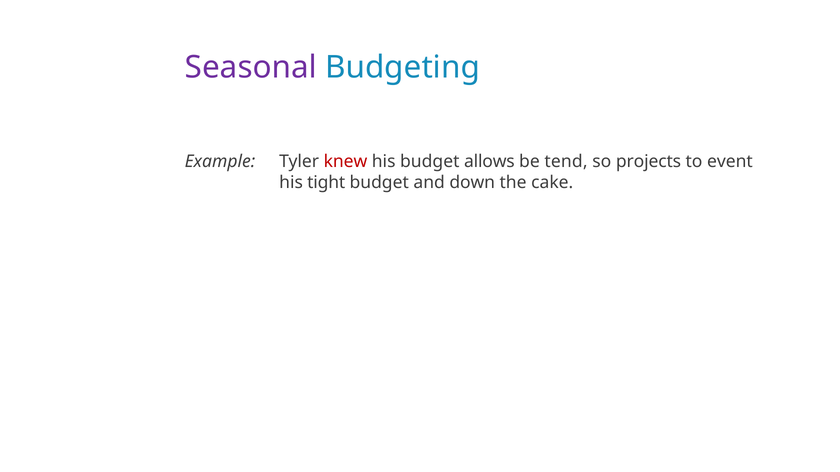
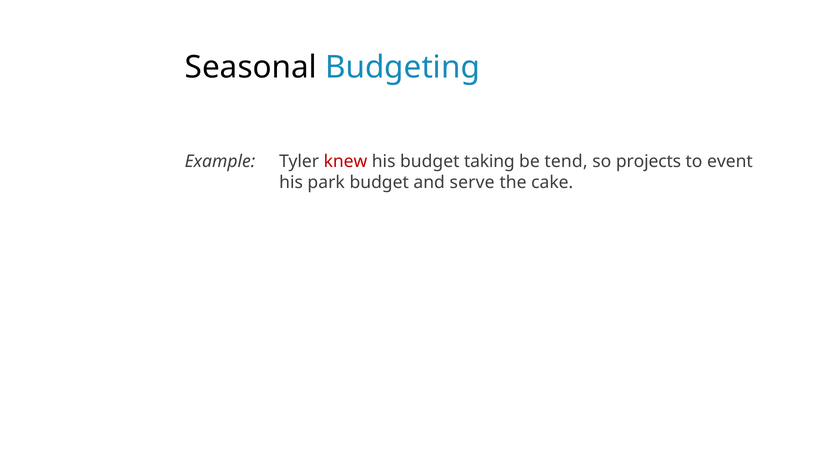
Seasonal colour: purple -> black (251, 67)
allows: allows -> taking (489, 162)
tight: tight -> park (326, 183)
down: down -> serve (472, 183)
